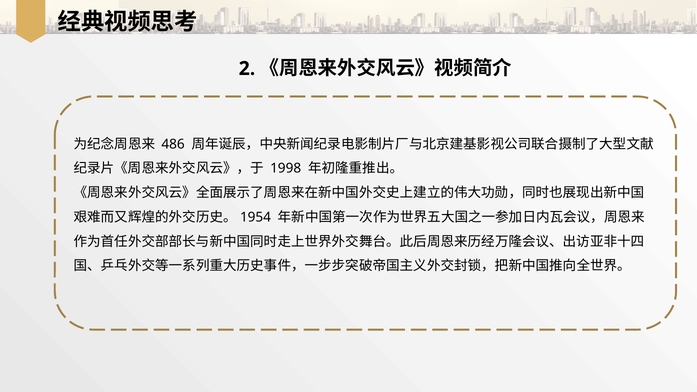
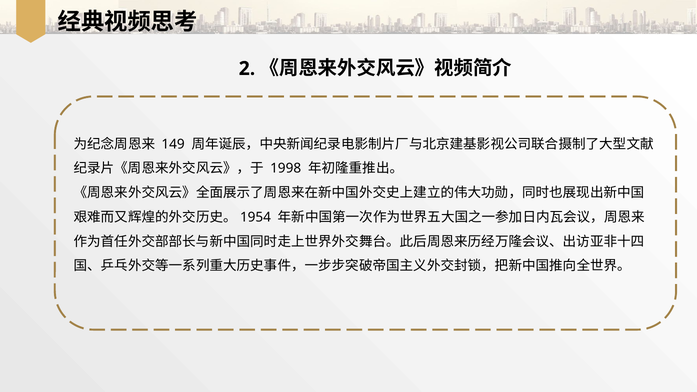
486: 486 -> 149 (173, 144)
